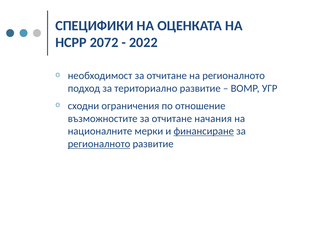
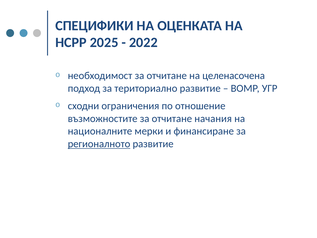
2072: 2072 -> 2025 (104, 43)
на регионалното: регионалното -> целенасочена (234, 76)
финансиране underline: present -> none (204, 131)
